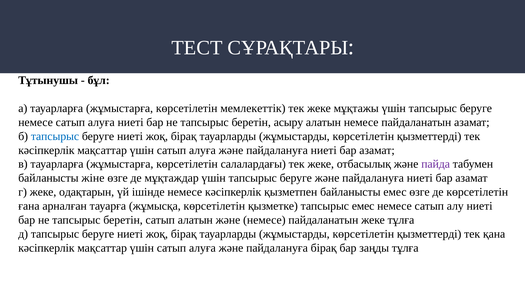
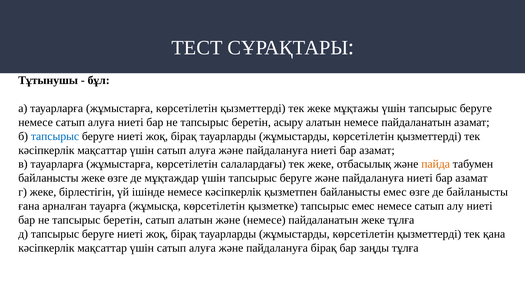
жұмыстарға көрсетілетін мемлекеттік: мемлекеттік -> қызметтерді (253, 108)
пайда colour: purple -> orange (436, 164)
байланысты жіне: жіне -> жеке (93, 178)
одақтарын: одақтарын -> бірлестігін (87, 192)
де көрсетілетін: көрсетілетін -> байланысты (477, 192)
